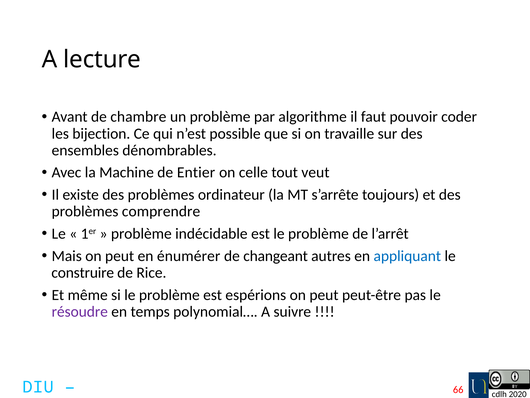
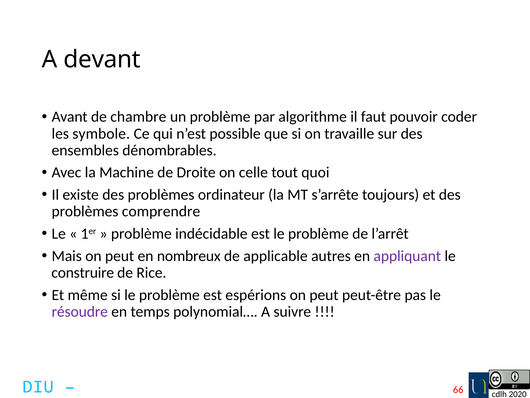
lecture: lecture -> devant (102, 59)
bijection: bijection -> symbole (101, 133)
Entier: Entier -> Droite (196, 172)
veut: veut -> quoi (315, 172)
énumérer: énumérer -> nombreux (189, 256)
changeant: changeant -> applicable (276, 256)
appliquant colour: blue -> purple (407, 256)
